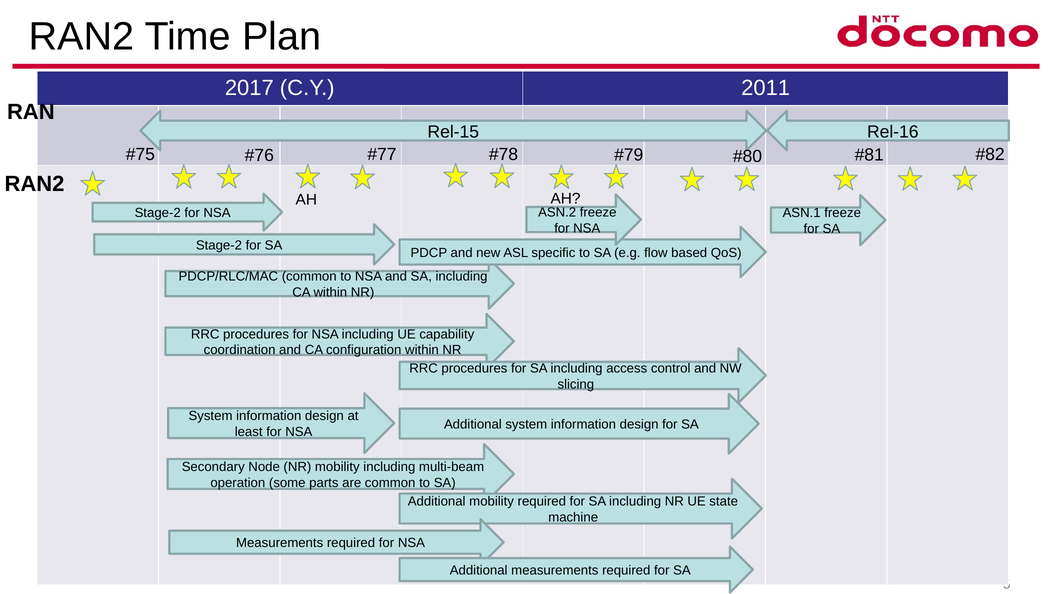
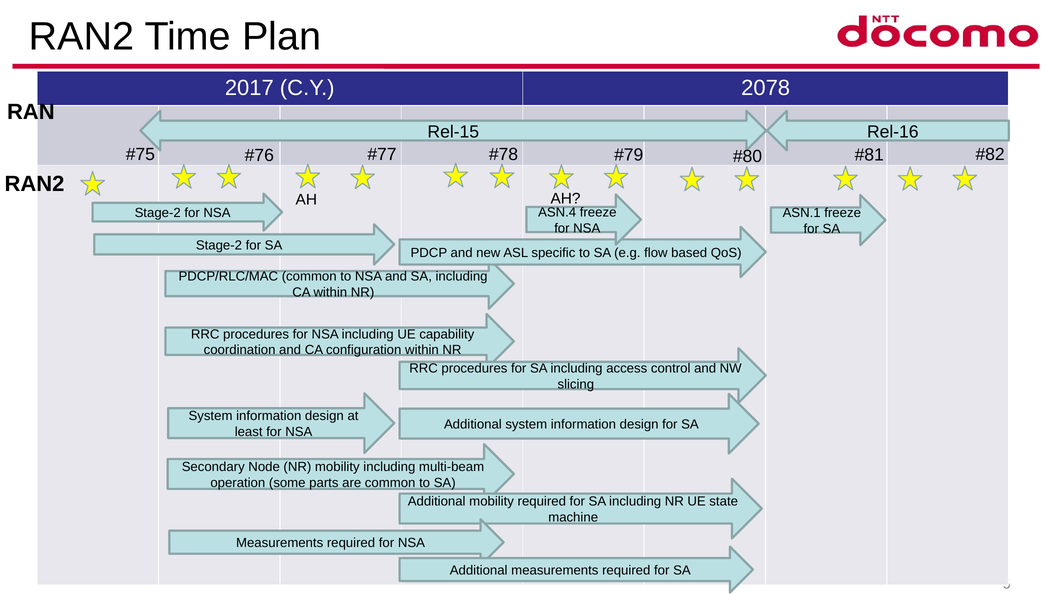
2011: 2011 -> 2078 (766, 88)
ASN.2: ASN.2 -> ASN.4 (557, 213)
